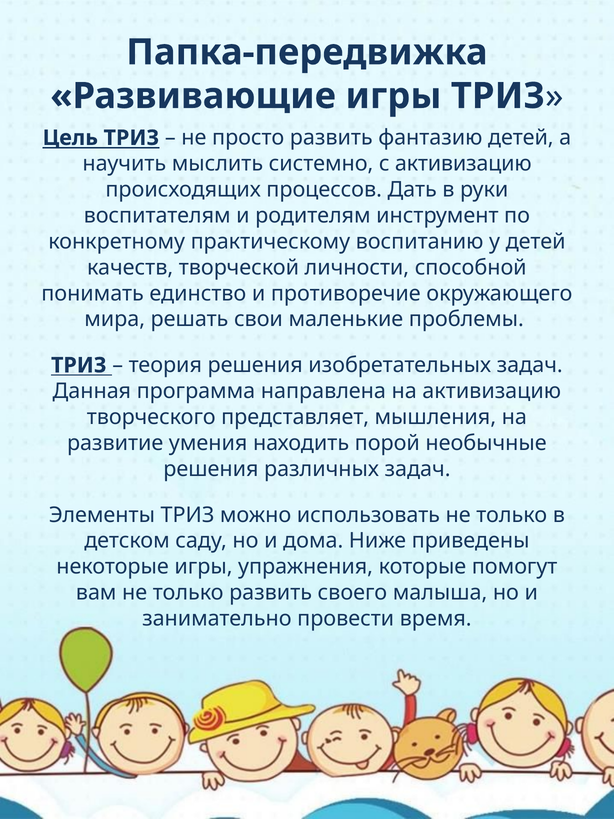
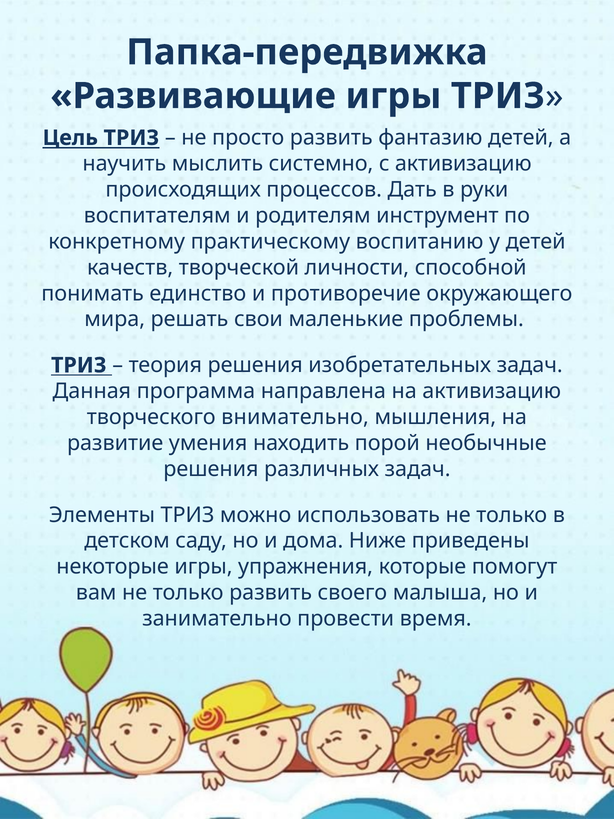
представляет: представляет -> внимательно (295, 417)
